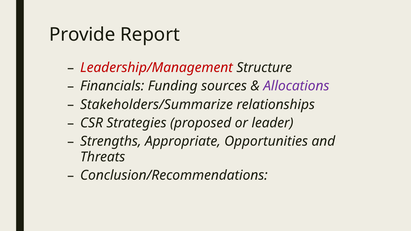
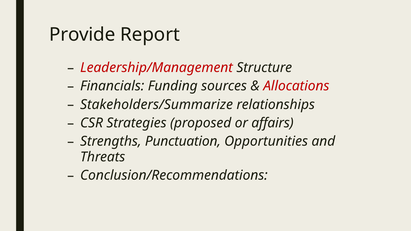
Allocations colour: purple -> red (296, 86)
leader: leader -> affairs (273, 123)
Appropriate: Appropriate -> Punctuation (183, 142)
